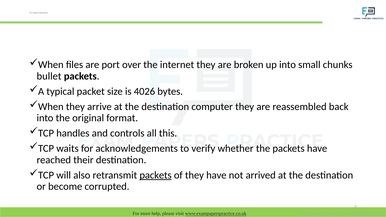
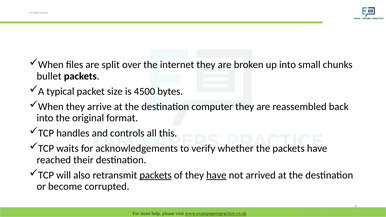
port: port -> split (111, 65)
4026: 4026 -> 4500 (144, 91)
have underline: none -> present (216, 175)
